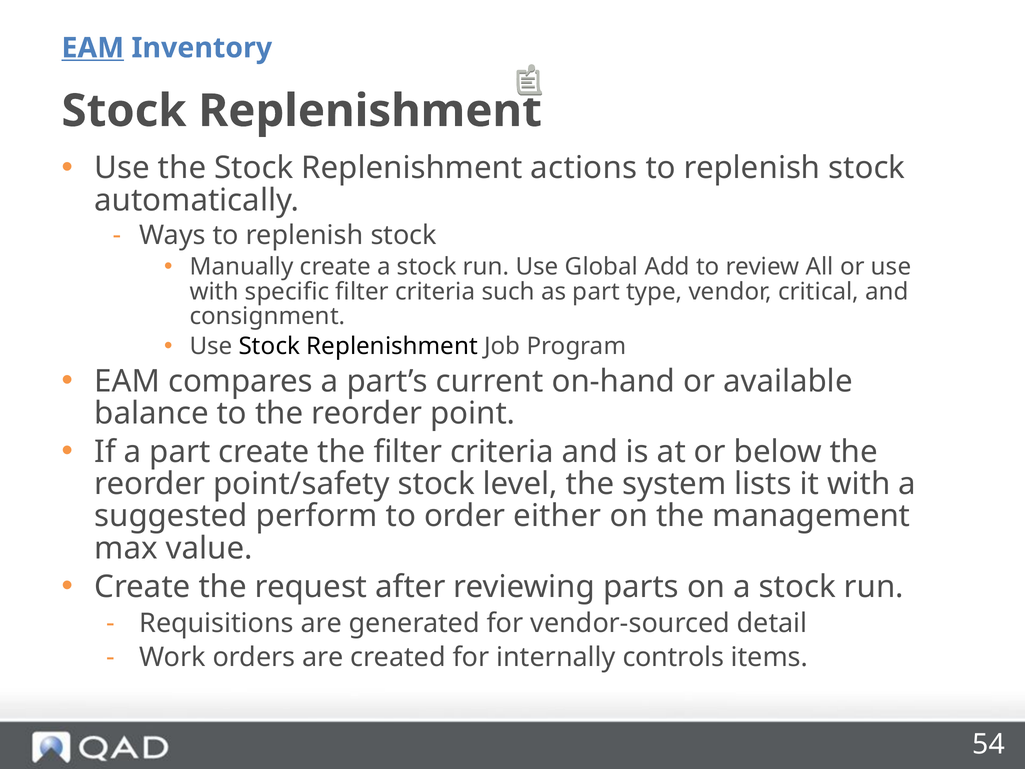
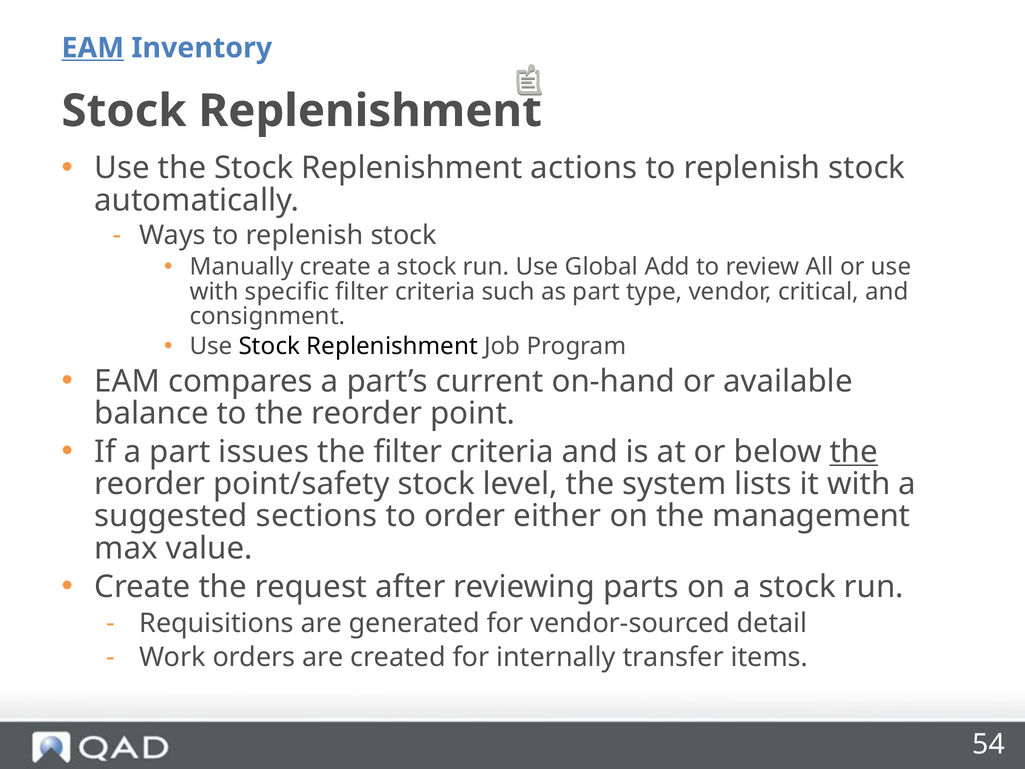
part create: create -> issues (264, 452)
the underline: none -> present (854, 452)
perform: perform -> sections (317, 516)
controls: controls -> transfer (673, 657)
